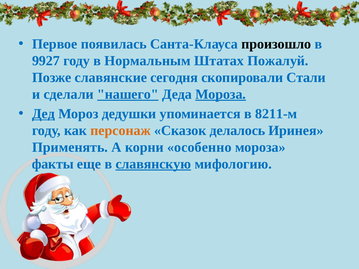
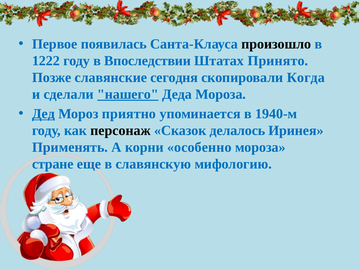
9927: 9927 -> 1222 (46, 61)
Нормальным: Нормальным -> Впоследствии (148, 61)
Пожалуй: Пожалуй -> Принято (278, 61)
Стали: Стали -> Когда (306, 78)
Мороза underline: present -> none (221, 94)
дедушки: дедушки -> приятно (129, 114)
8211-м: 8211-м -> 1940-м (276, 114)
персонаж colour: orange -> black (121, 131)
факты: факты -> стране (53, 164)
славянскую underline: present -> none (153, 164)
